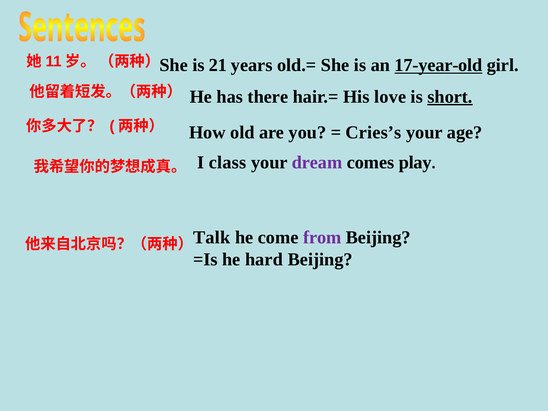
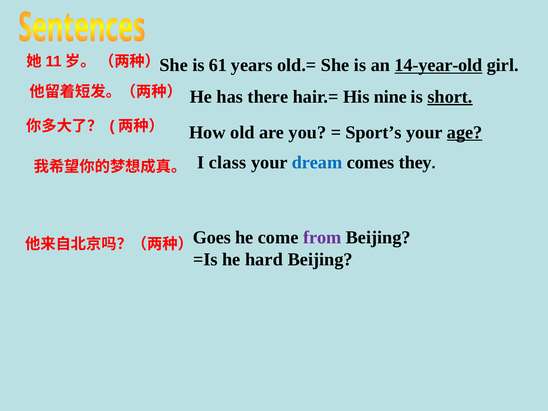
21: 21 -> 61 (218, 65)
17-year-old: 17-year-old -> 14-year-old (438, 65)
love: love -> nine (390, 97)
Cries’s: Cries’s -> Sport’s (374, 132)
age underline: none -> present (465, 132)
dream colour: purple -> blue (317, 163)
play: play -> they (415, 163)
Talk: Talk -> Goes (212, 238)
